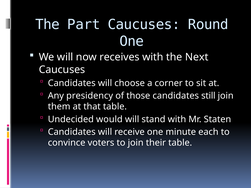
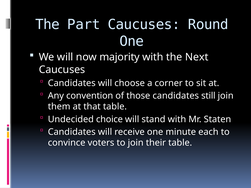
receives: receives -> majority (120, 57)
presidency: presidency -> convention (90, 96)
would: would -> choice (109, 119)
